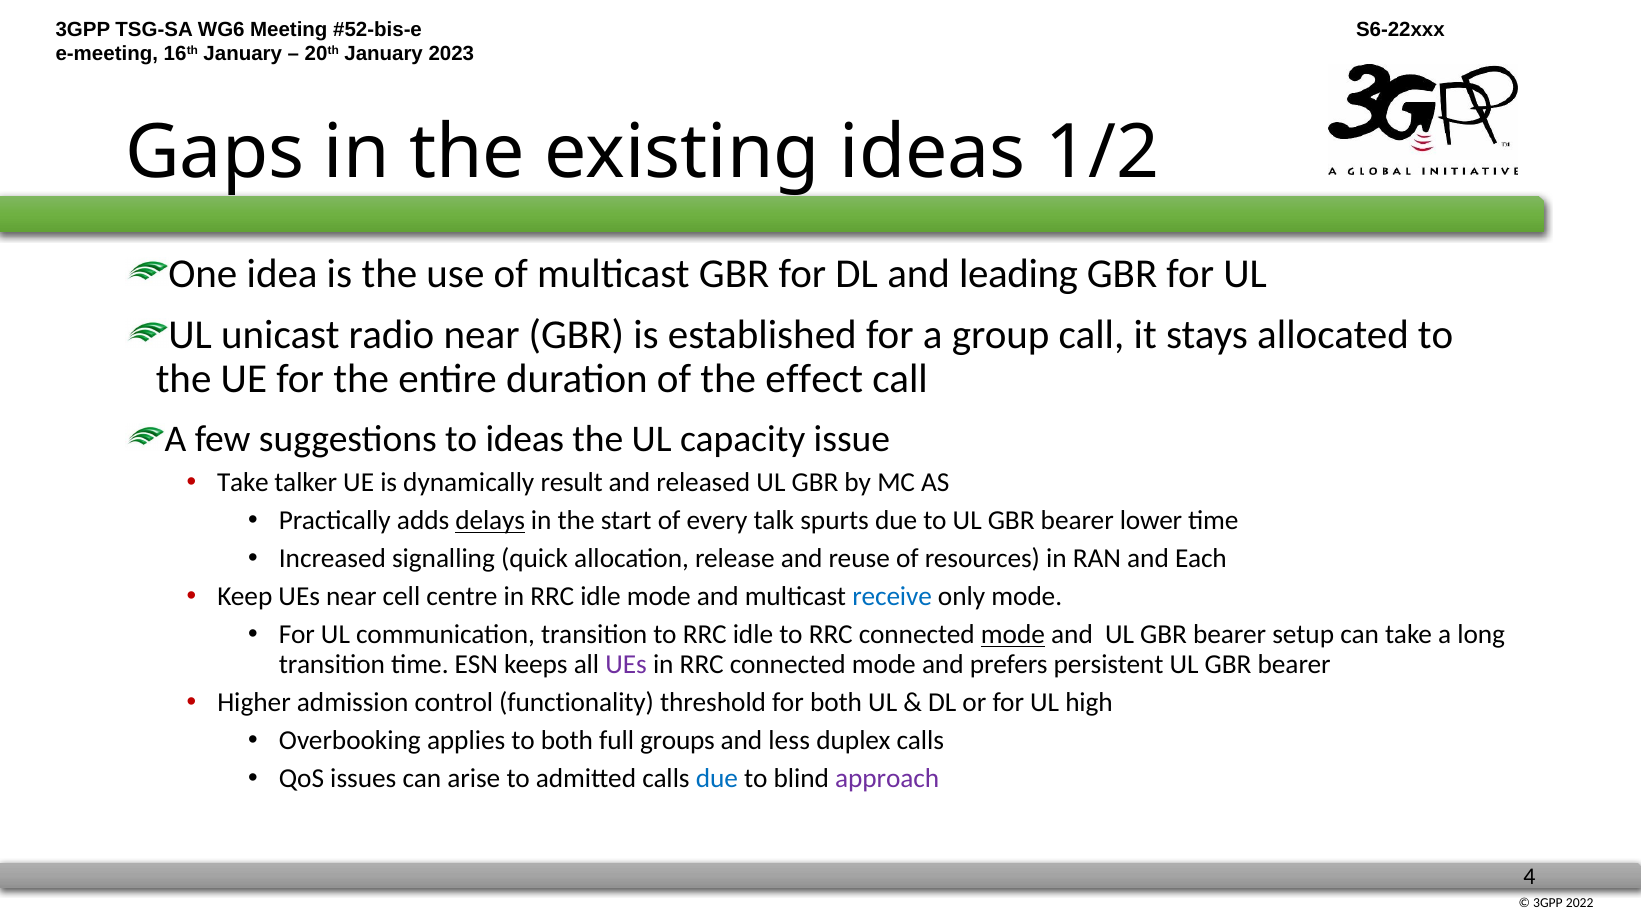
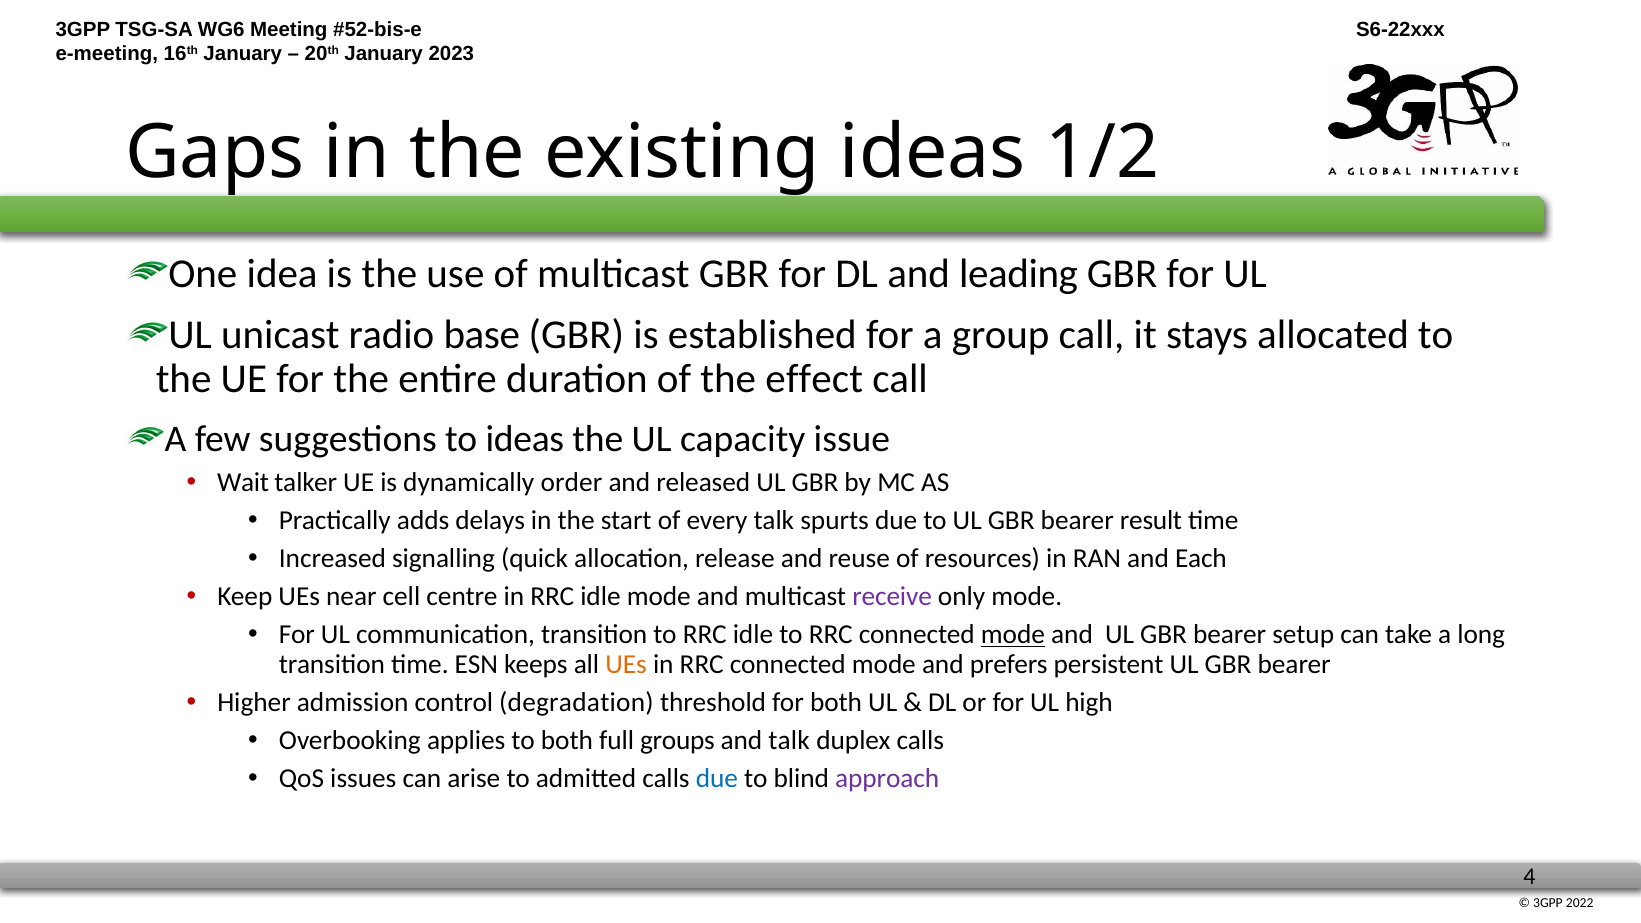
radio near: near -> base (482, 335)
Take: Take -> Wait (243, 483)
result: result -> order (571, 483)
delays underline: present -> none (490, 521)
lower: lower -> result (1151, 521)
receive colour: blue -> purple (892, 597)
UEs colour: purple -> orange (626, 664)
functionality: functionality -> degradation (576, 702)
and less: less -> talk (789, 740)
